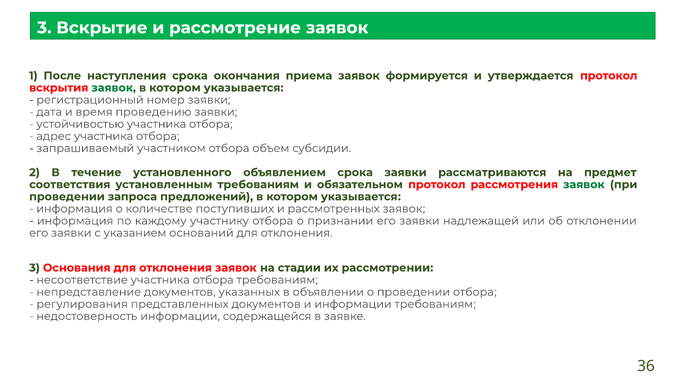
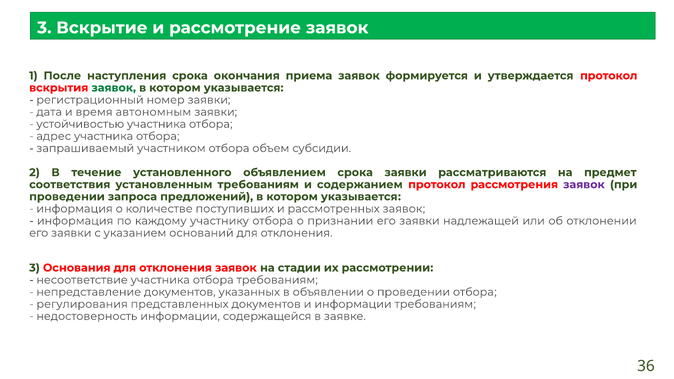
проведению: проведению -> автономным (153, 112)
обязательном: обязательном -> содержанием (360, 185)
заявок colour: green -> purple (584, 185)
